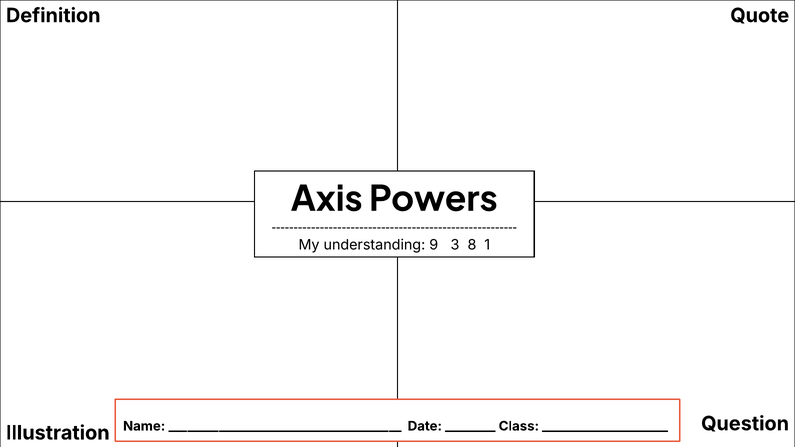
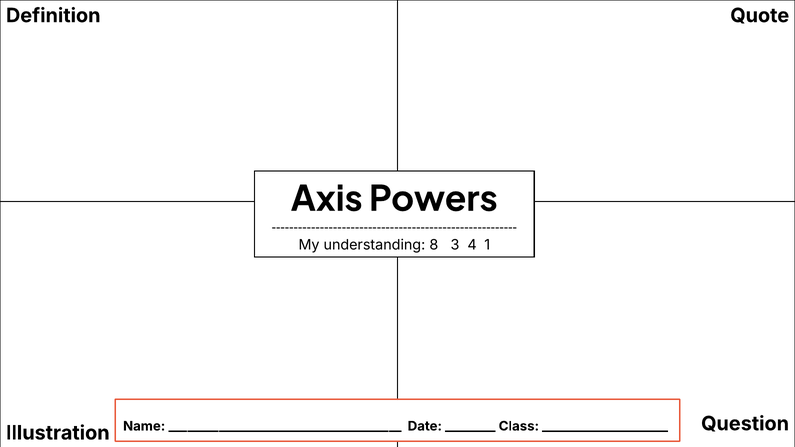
9: 9 -> 8 (434, 245)
8: 8 -> 4 (472, 245)
